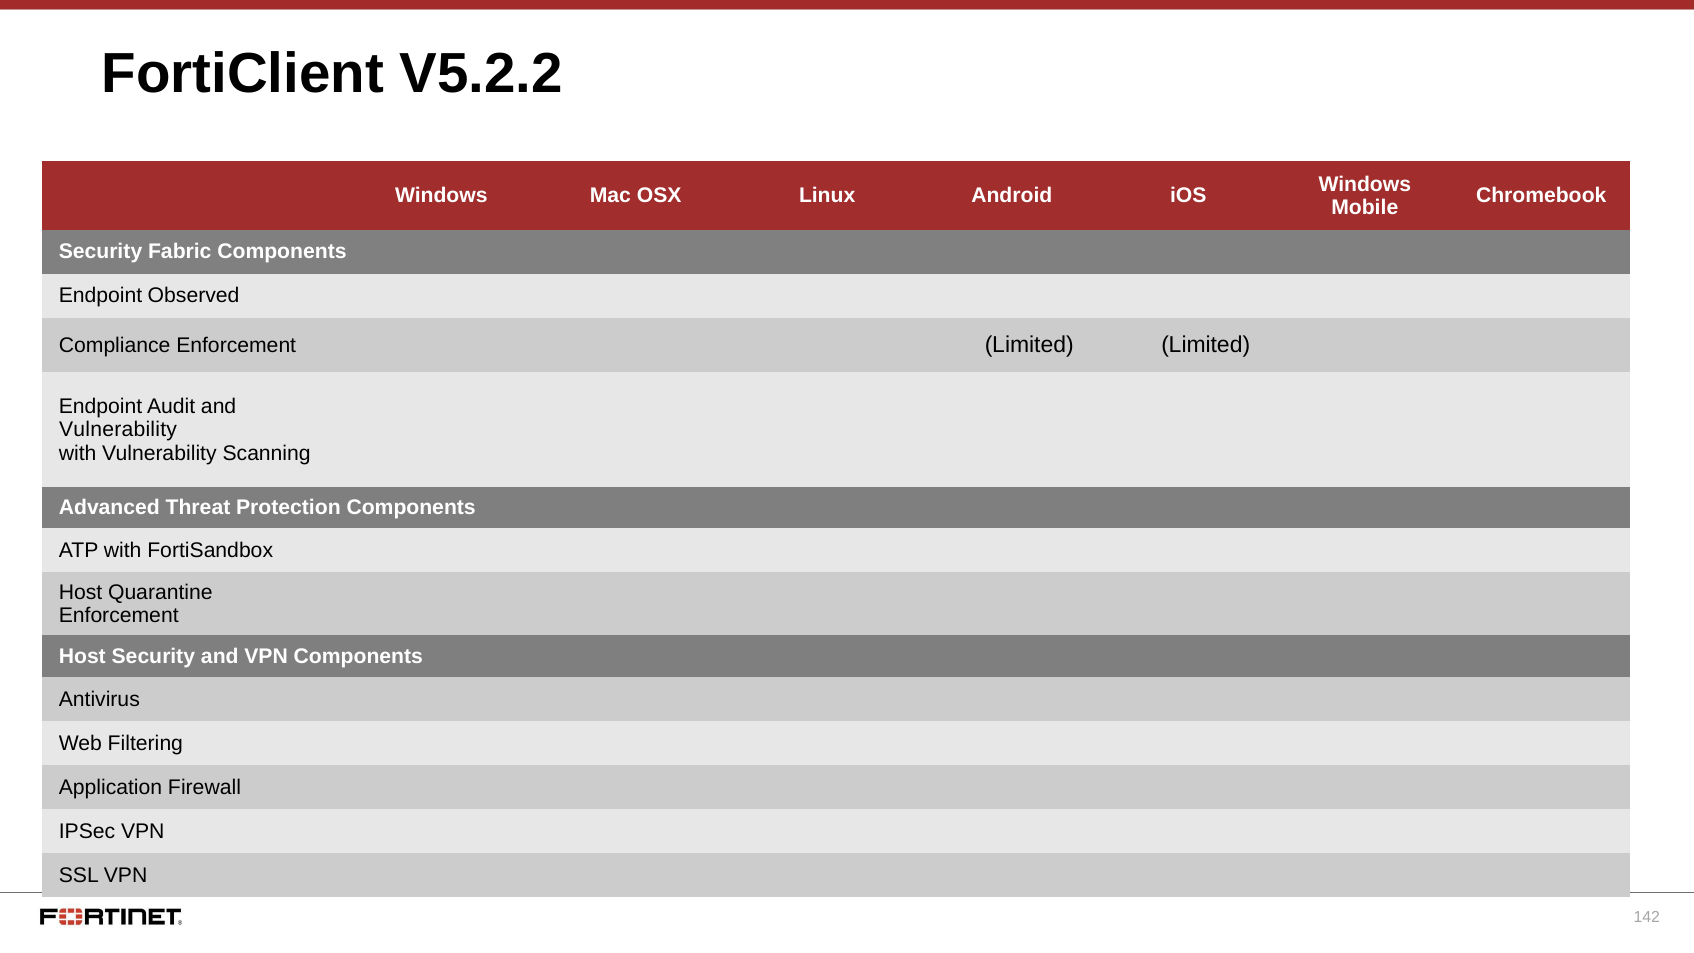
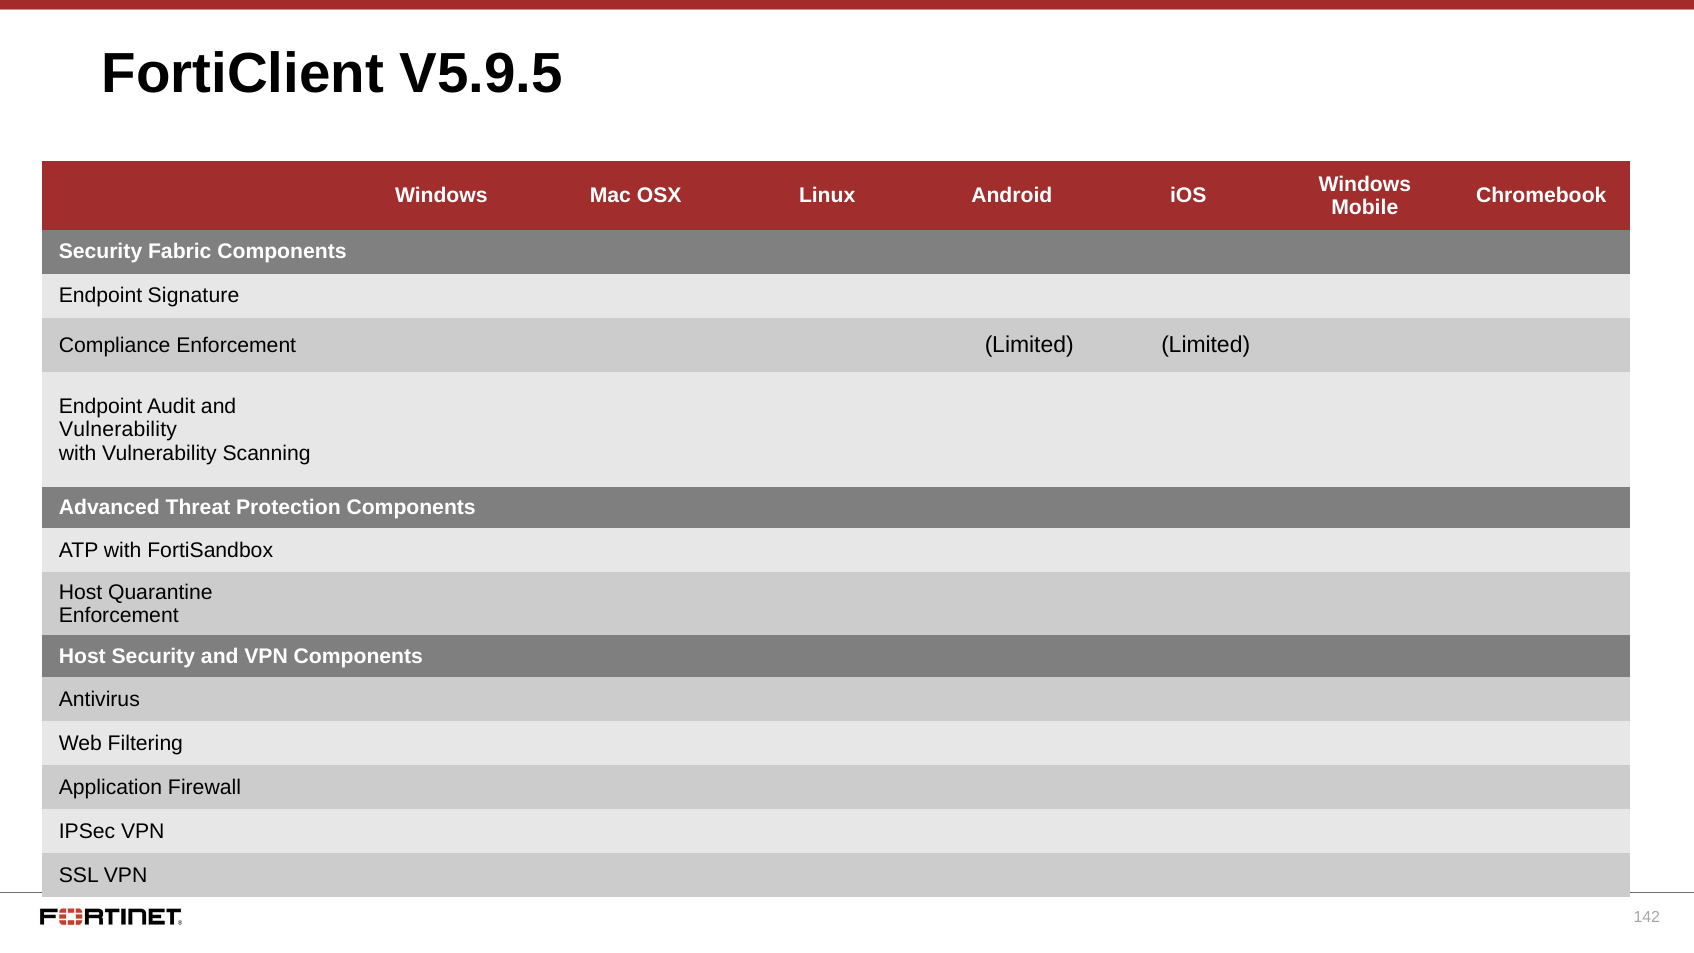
V5.2.2: V5.2.2 -> V5.9.5 (481, 74)
Observed: Observed -> Signature (194, 296)
